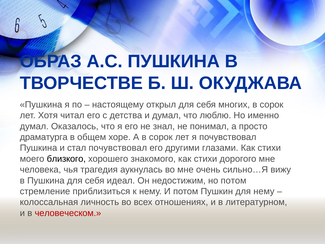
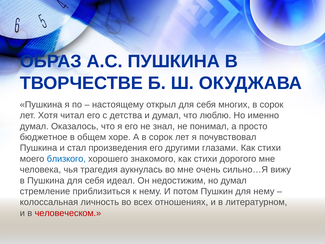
драматурга: драматурга -> бюджетное (44, 137)
стал почувствовал: почувствовал -> произведения (118, 148)
близкого colour: black -> blue (66, 159)
но потом: потом -> думал (234, 180)
